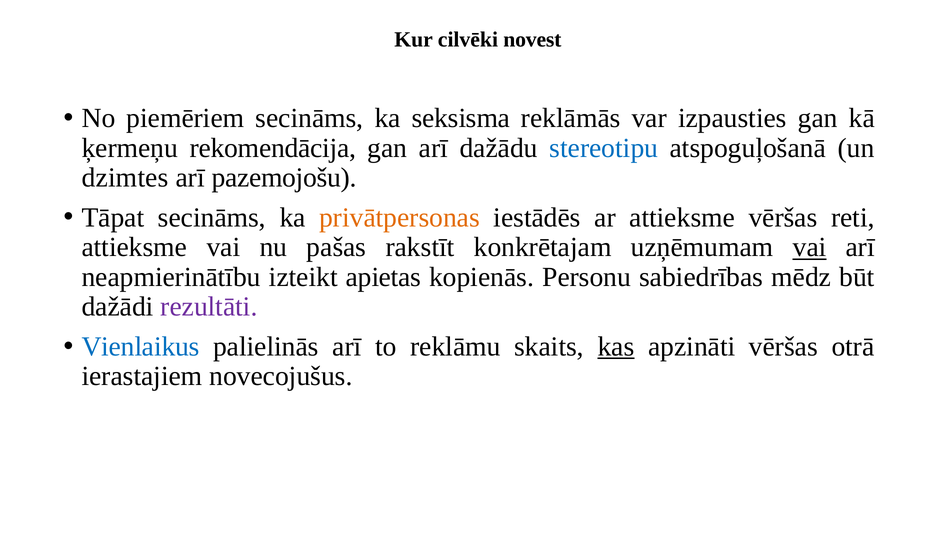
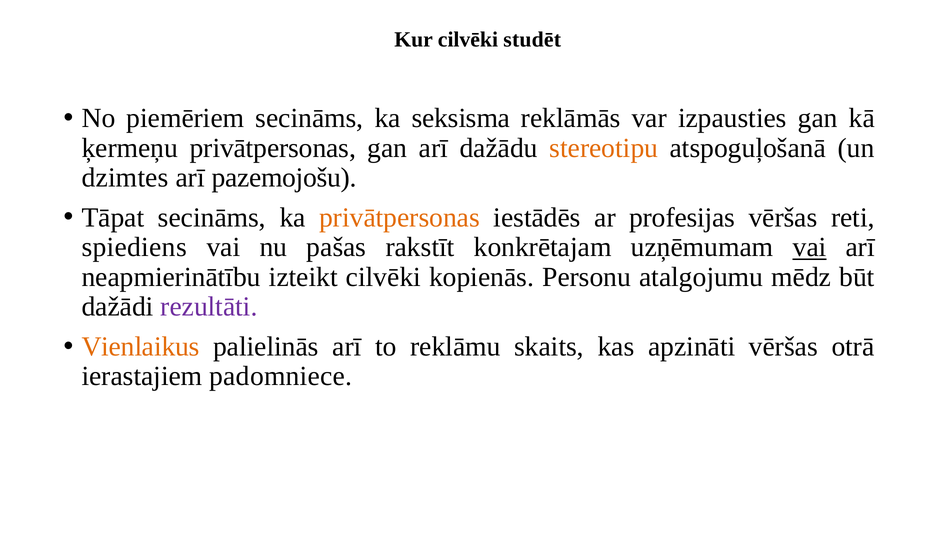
novest: novest -> studēt (532, 40)
ķermeņu rekomendācija: rekomendācija -> privātpersonas (273, 148)
stereotipu colour: blue -> orange (604, 148)
ar attieksme: attieksme -> profesijas (682, 217)
attieksme: attieksme -> spiediens (134, 247)
izteikt apietas: apietas -> cilvēki (383, 277)
sabiedrības: sabiedrības -> atalgojumu (701, 277)
Vienlaikus colour: blue -> orange (141, 347)
kas underline: present -> none (616, 347)
novecojušus: novecojušus -> padomniece (281, 376)
